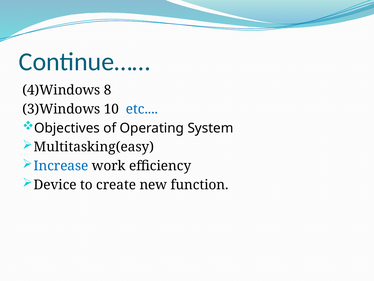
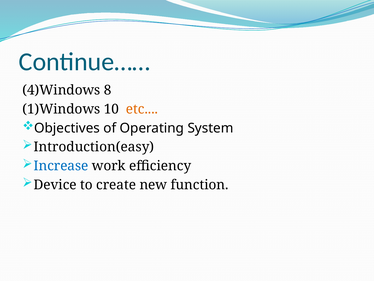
3)Windows: 3)Windows -> 1)Windows (61, 109)
etc colour: blue -> orange (142, 109)
Multitasking(easy: Multitasking(easy -> Introduction(easy (94, 147)
